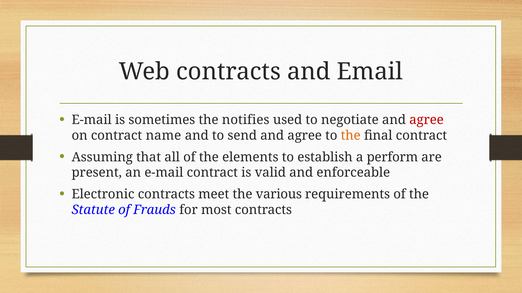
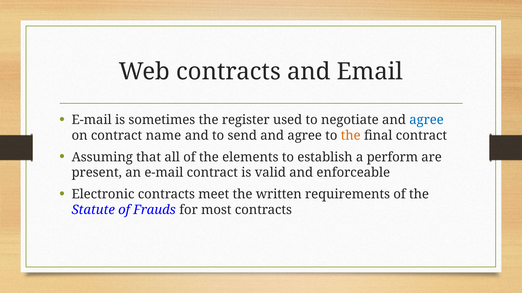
notifies: notifies -> register (246, 120)
agree colour: red -> blue (427, 120)
various: various -> written (279, 195)
